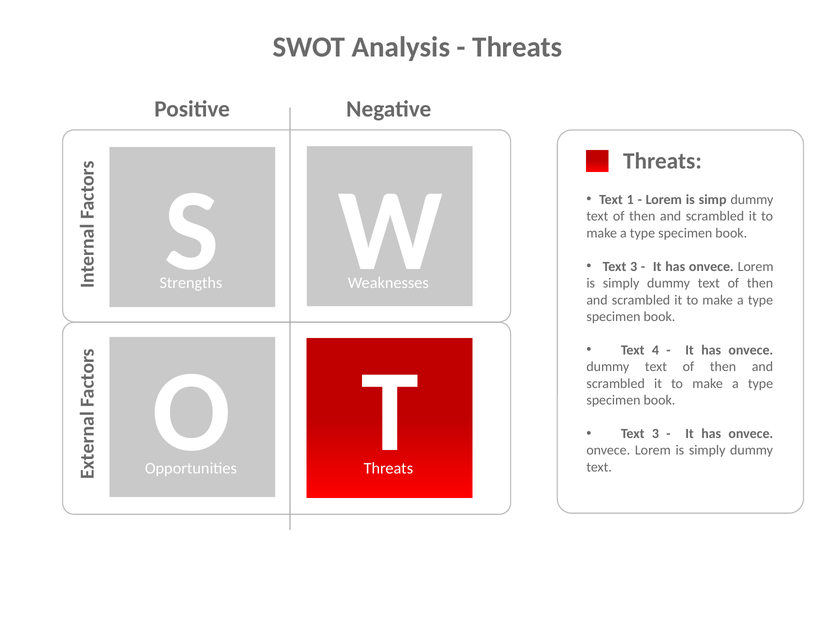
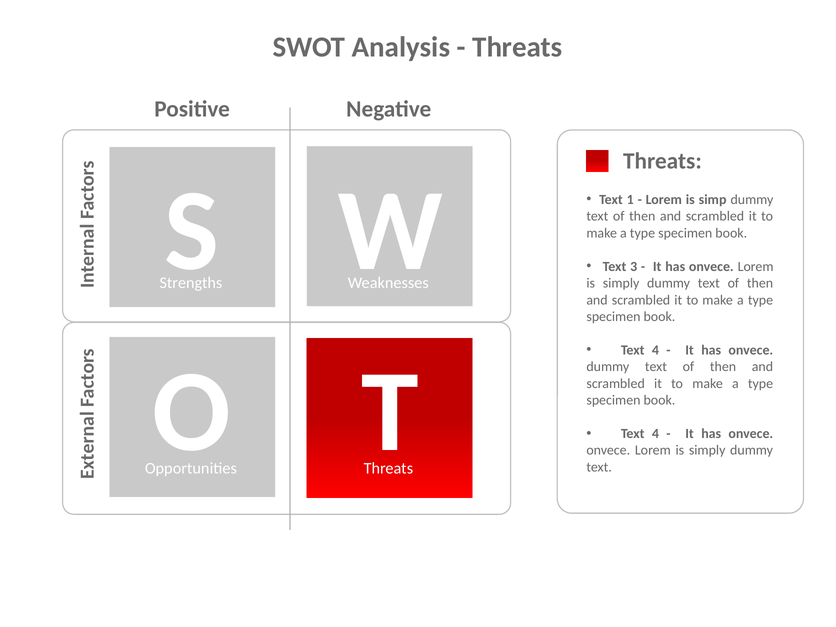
3: 3 -> 4 (655, 434)
